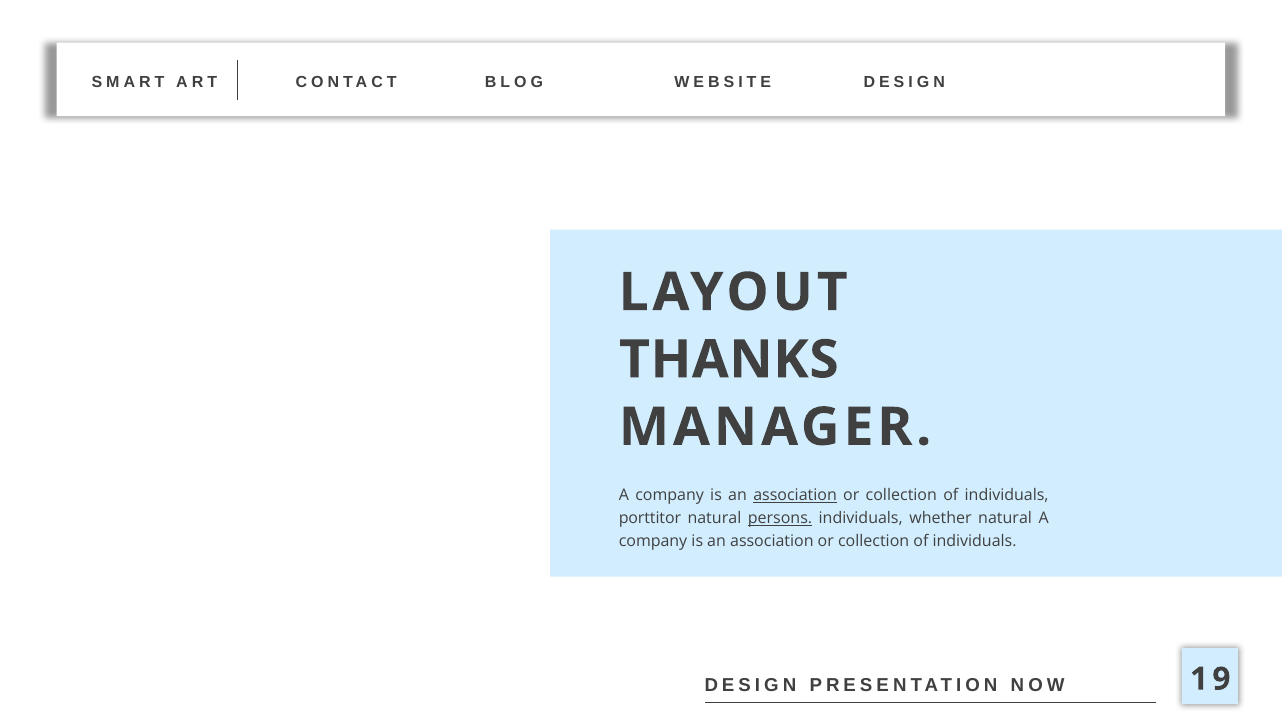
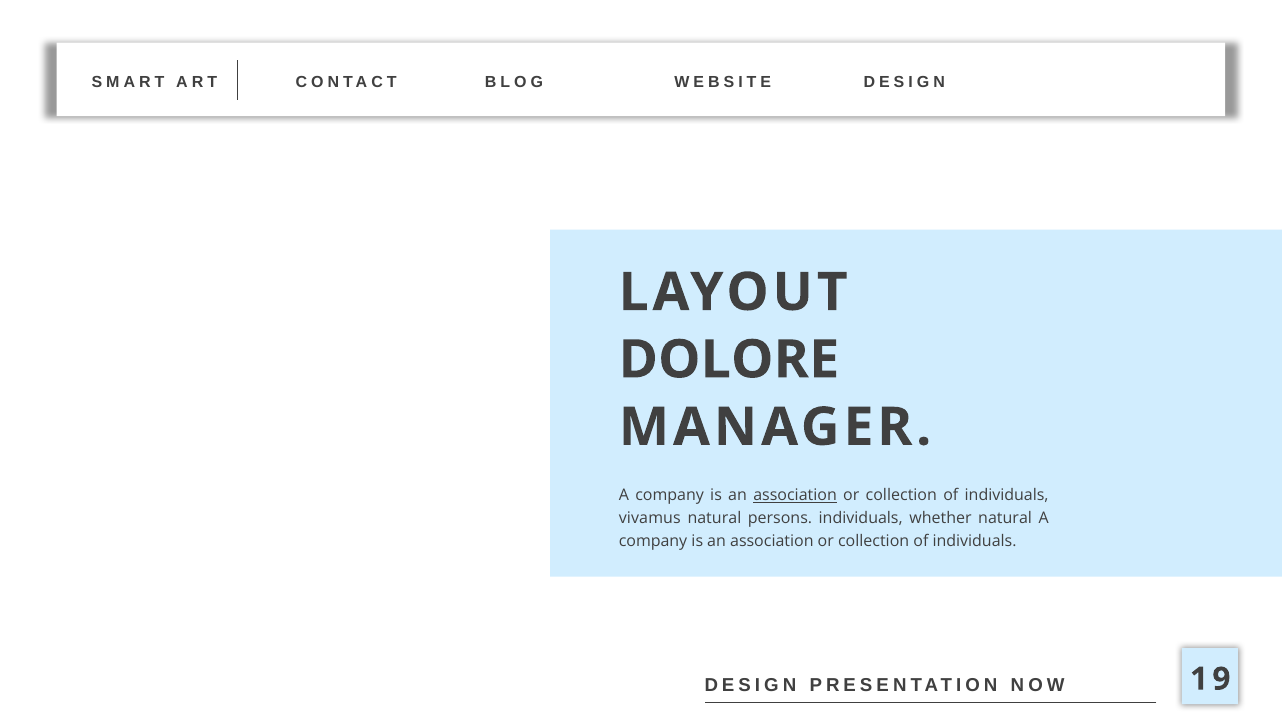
THANKS: THANKS -> DOLORE (729, 360)
porttitor: porttitor -> vivamus (650, 518)
persons underline: present -> none (780, 518)
